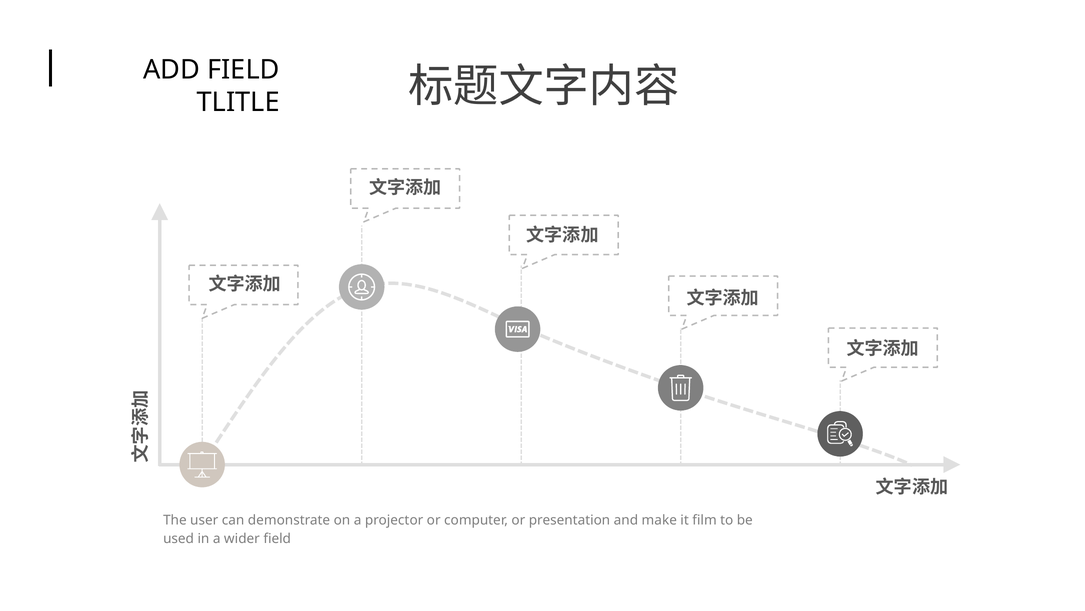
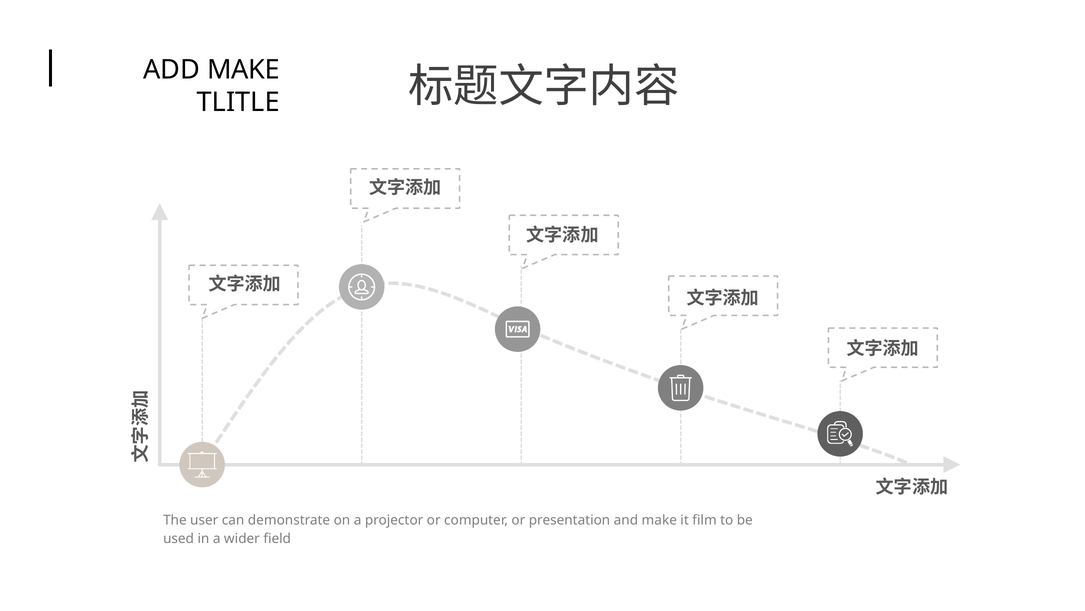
ADD FIELD: FIELD -> MAKE (244, 70)
